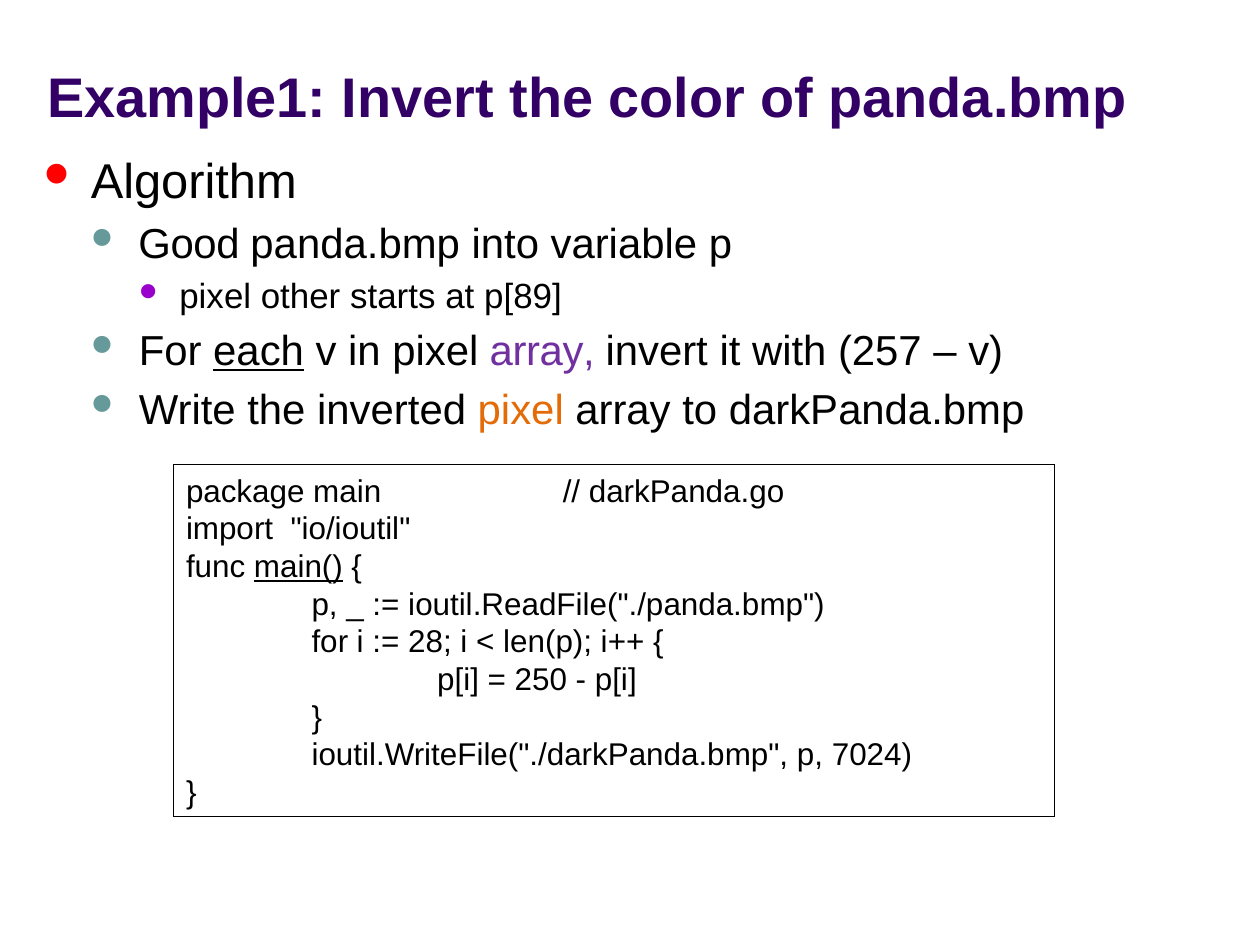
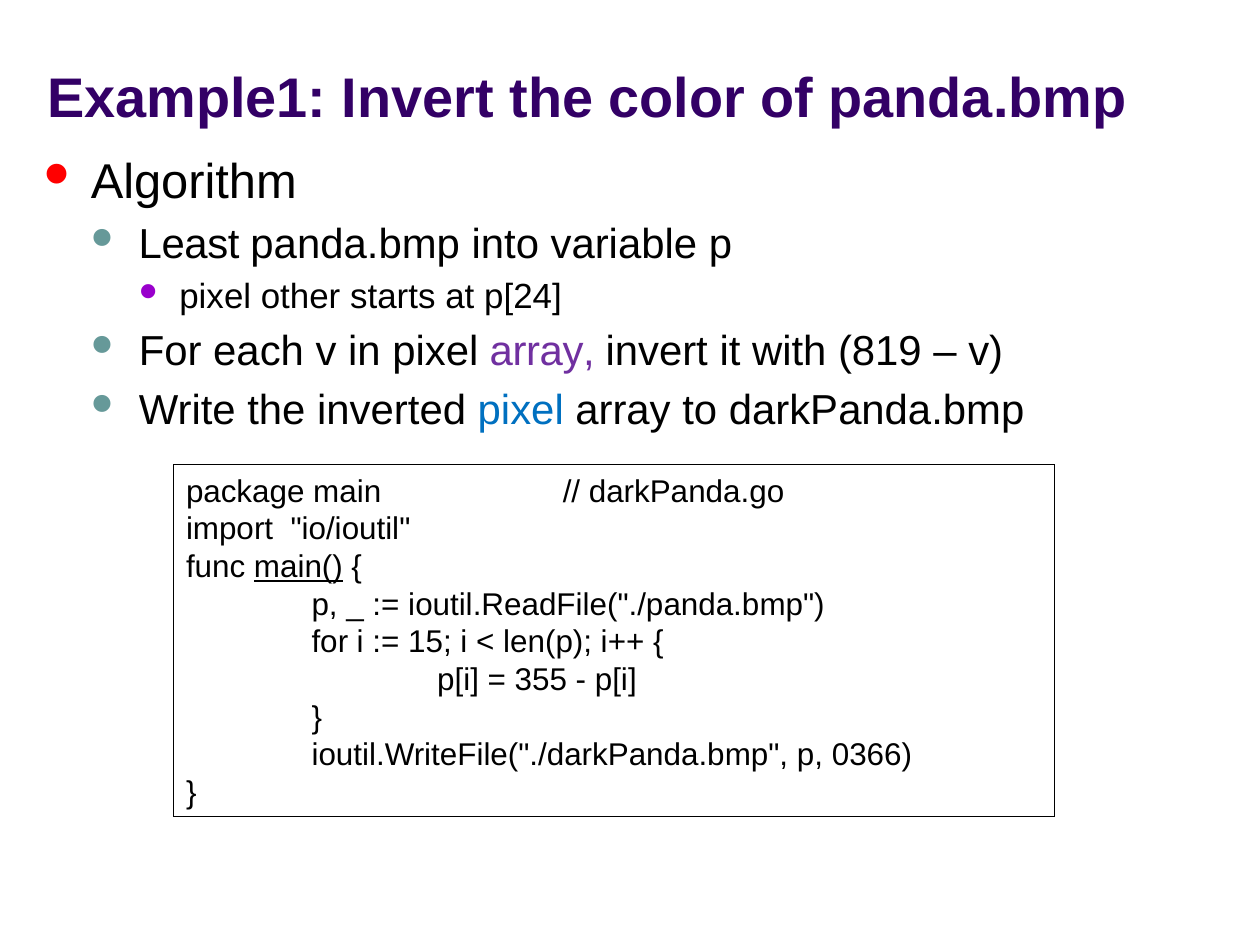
Good: Good -> Least (189, 244)
p[89: p[89 -> p[24 (523, 297)
each underline: present -> none (259, 352)
257: 257 -> 819 (880, 352)
pixel colour: orange -> blue (521, 411)
28: 28 -> 15 (430, 643)
250: 250 -> 355 (541, 680)
7024: 7024 -> 0366 (872, 756)
